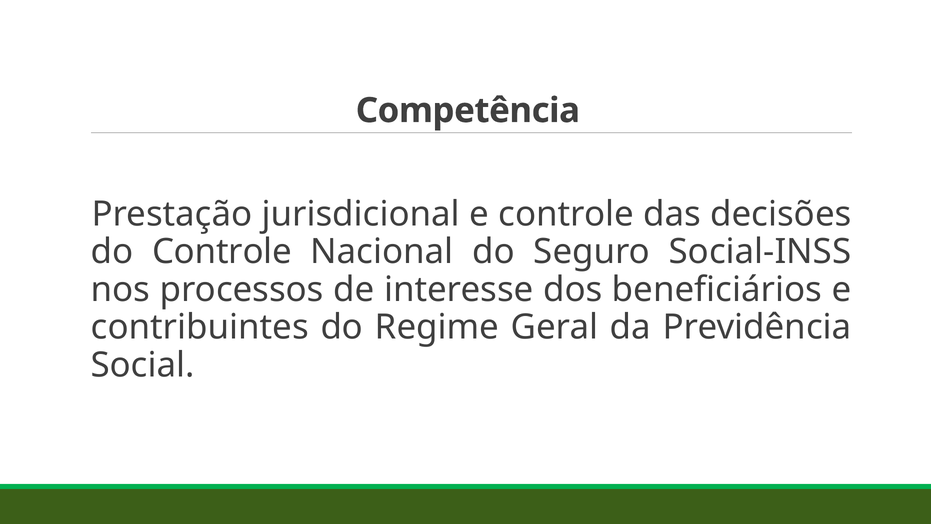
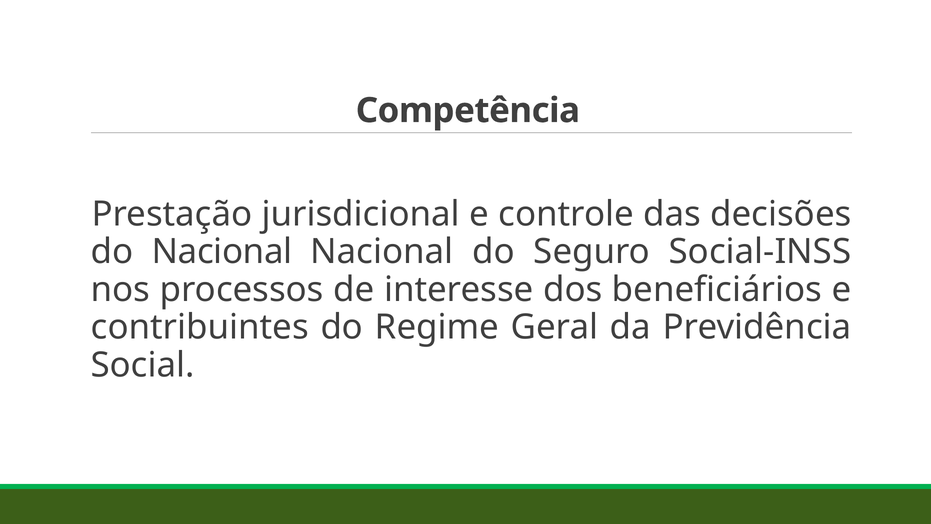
do Controle: Controle -> Nacional (222, 252)
